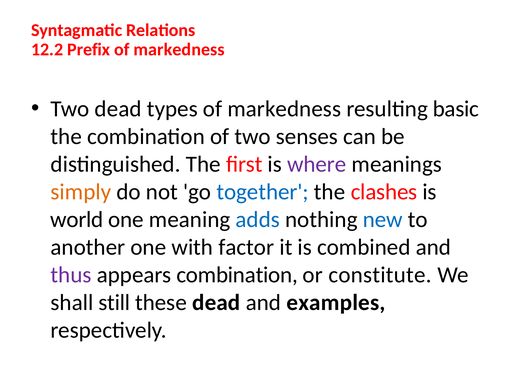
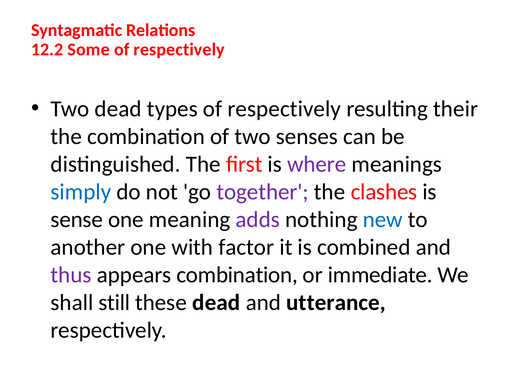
Prefix: Prefix -> Some (89, 50)
markedness: markedness -> respectively (179, 50)
types of markedness: markedness -> respectively (284, 109)
basic: basic -> their (456, 109)
simply colour: orange -> blue (81, 192)
together colour: blue -> purple (263, 192)
world: world -> sense (77, 220)
adds colour: blue -> purple (258, 220)
constitute: constitute -> immediate (380, 275)
examples: examples -> utterance (336, 303)
